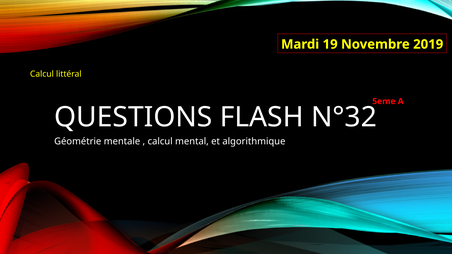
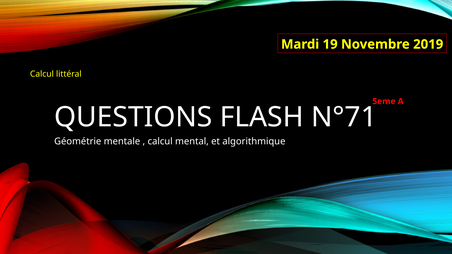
N°32: N°32 -> N°71 (344, 117)
